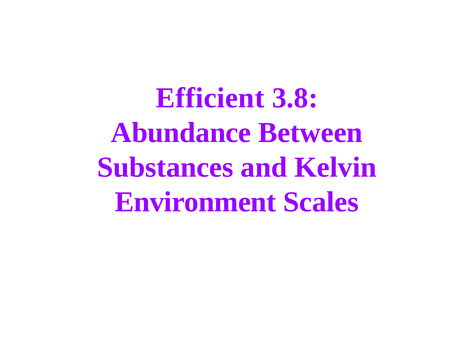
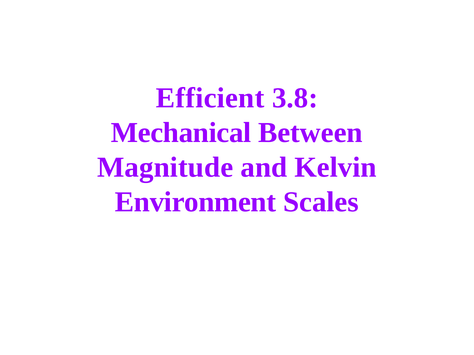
Abundance: Abundance -> Mechanical (181, 133)
Substances: Substances -> Magnitude (165, 168)
